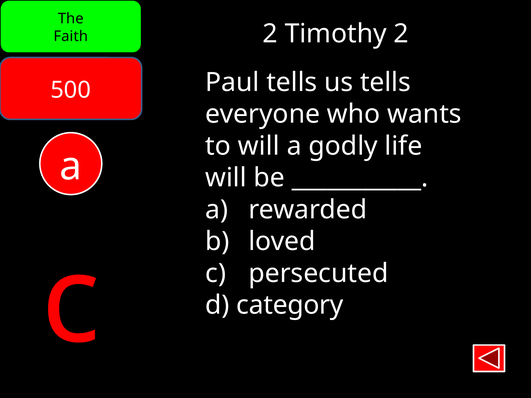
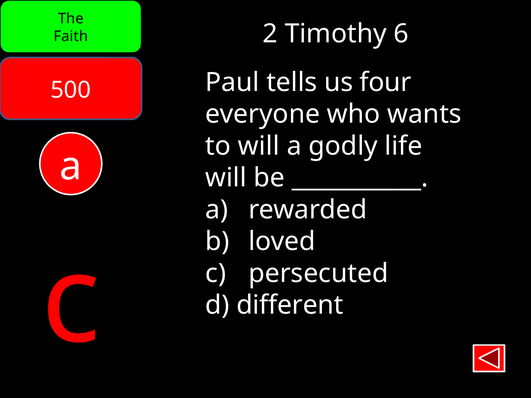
Timothy 2: 2 -> 6 (401, 34)
us tells: tells -> four (386, 82)
category: category -> different (290, 305)
